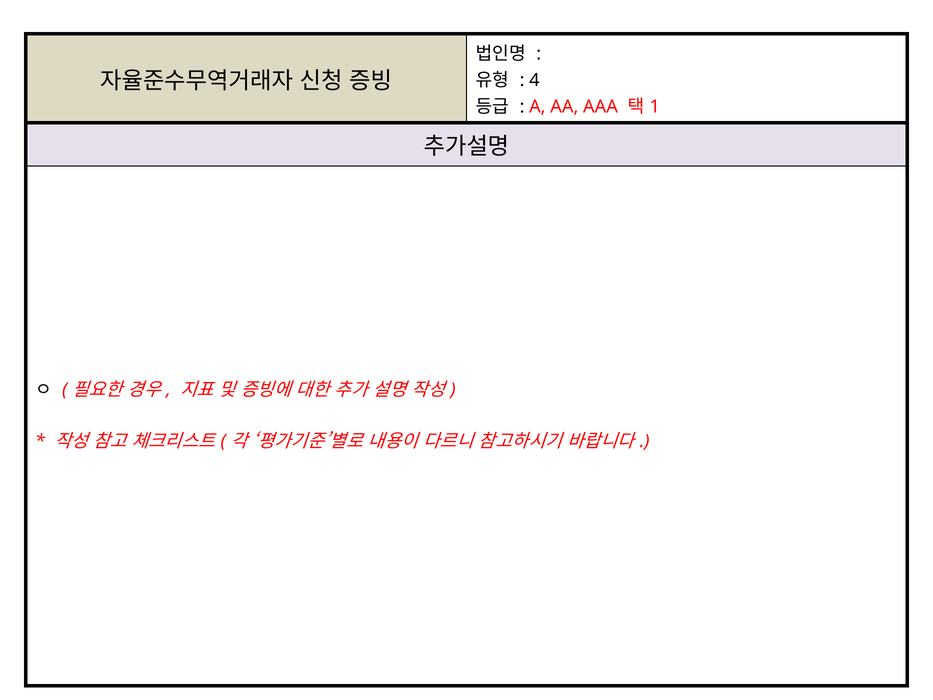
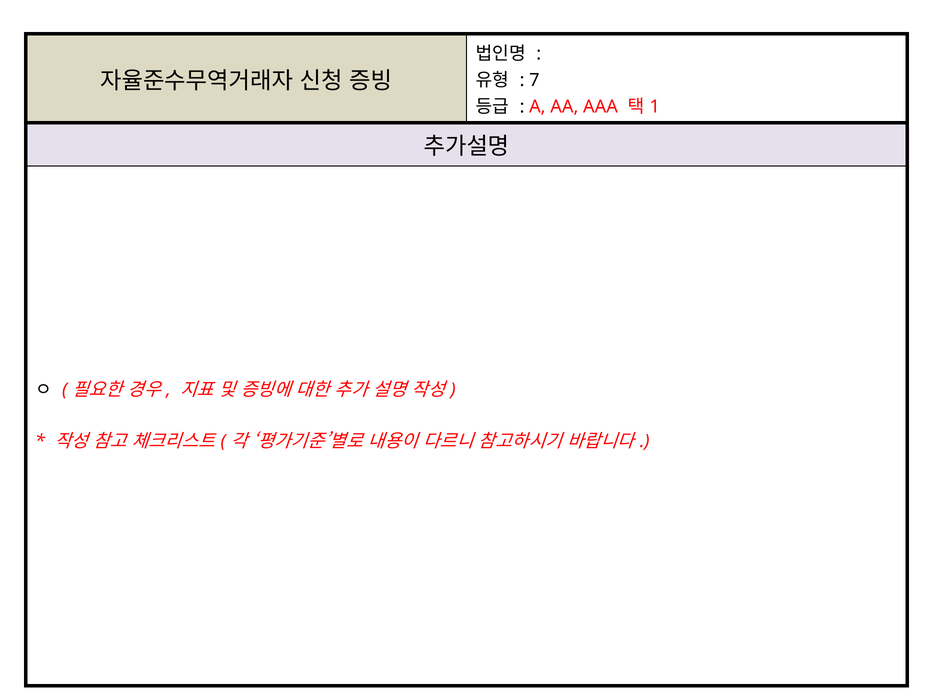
4: 4 -> 7 (534, 80)
